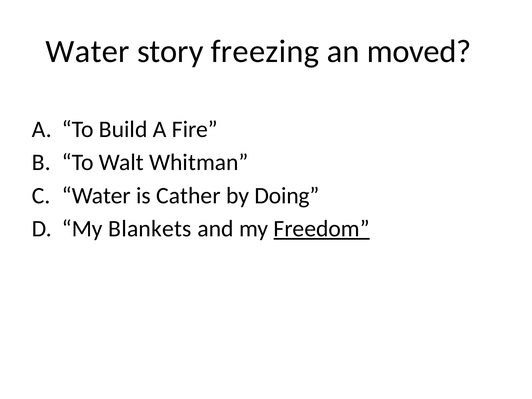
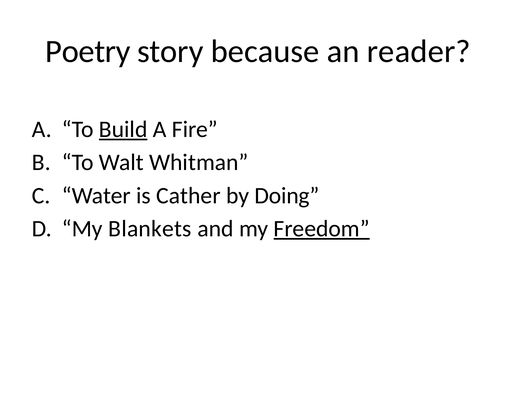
Water: Water -> Poetry (88, 51)
freezing: freezing -> because (265, 51)
moved: moved -> reader (419, 51)
Build underline: none -> present (123, 129)
